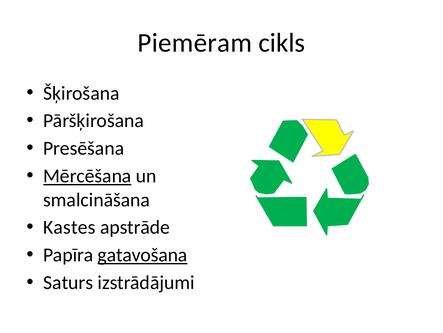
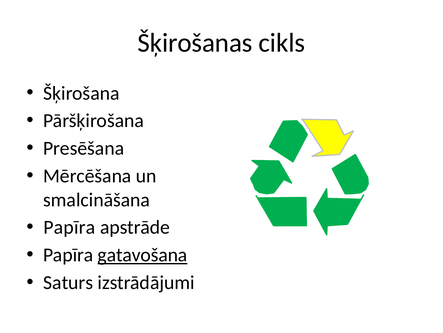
Piemēram: Piemēram -> Šķirošanas (195, 43)
Mērcēšana underline: present -> none (87, 176)
Kastes: Kastes -> Papīra (69, 227)
